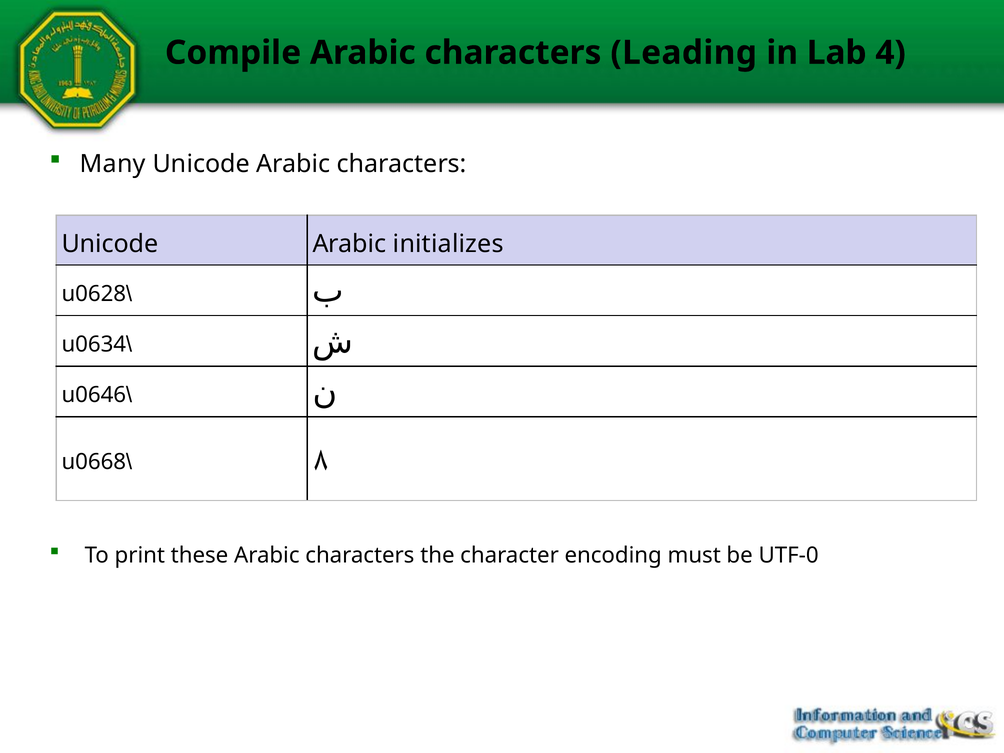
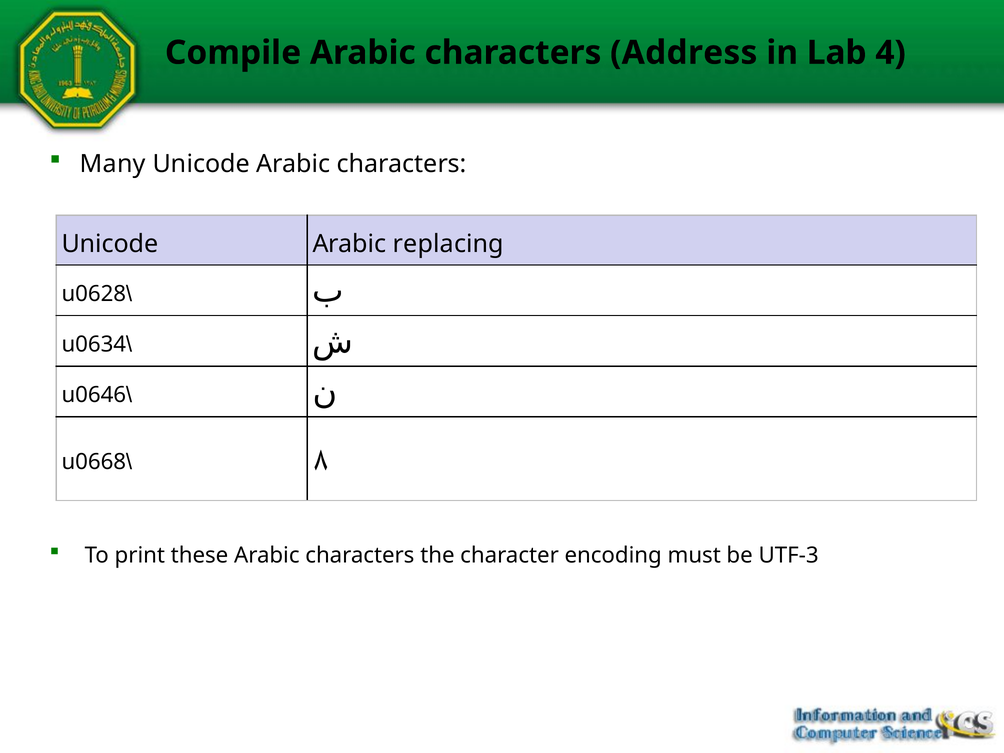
Leading: Leading -> Address (684, 53)
initializes: initializes -> replacing (448, 244)
UTF-0: UTF-0 -> UTF-3 (789, 555)
